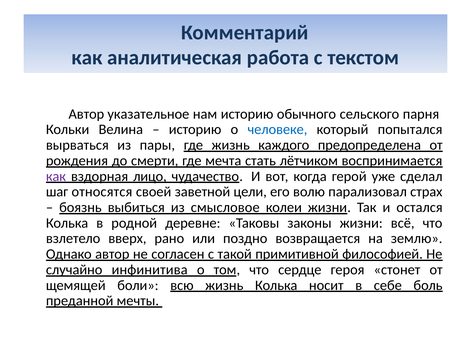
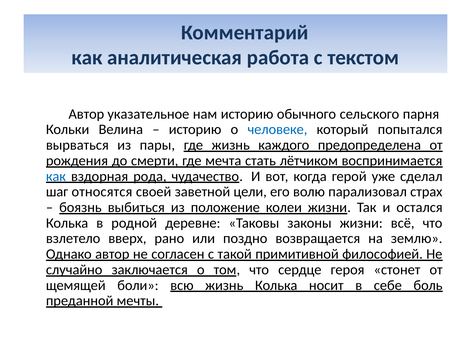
как colour: purple -> blue (56, 176)
лицо: лицо -> рода (150, 176)
смысловое: смысловое -> положение (225, 207)
инфинитива: инфинитива -> заключается (150, 269)
